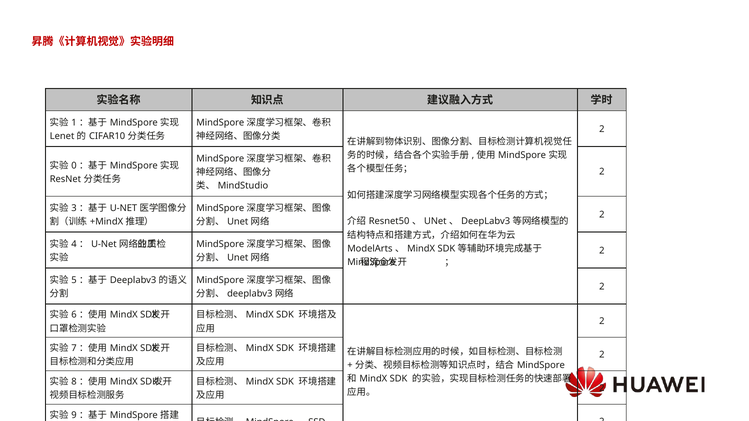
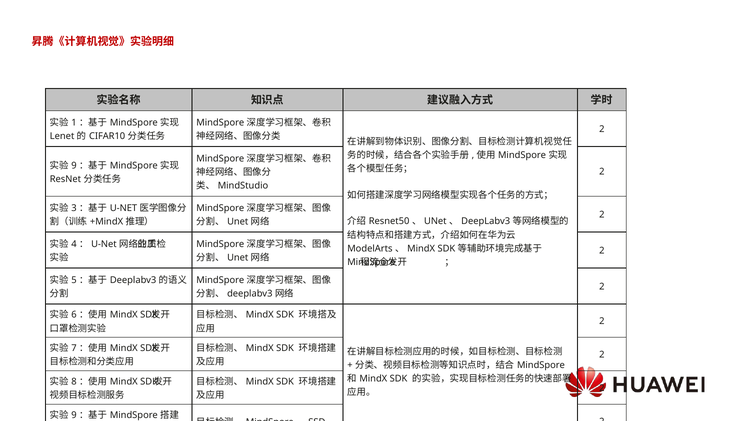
0: 0 -> 9 (74, 166)
